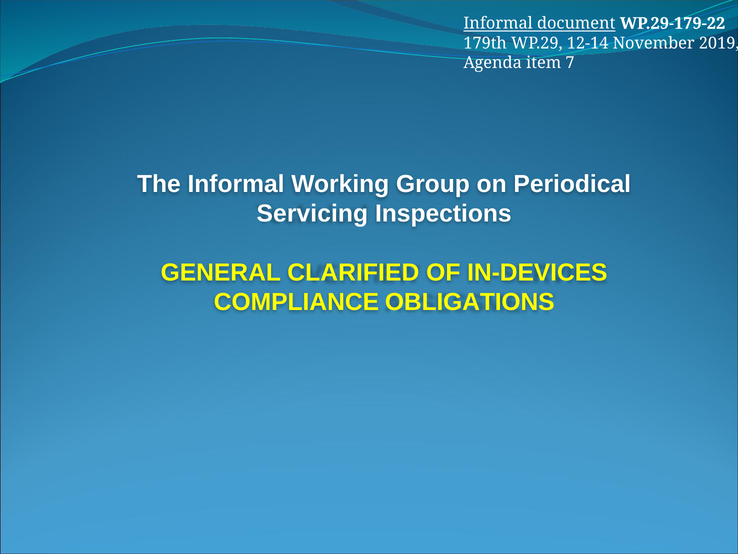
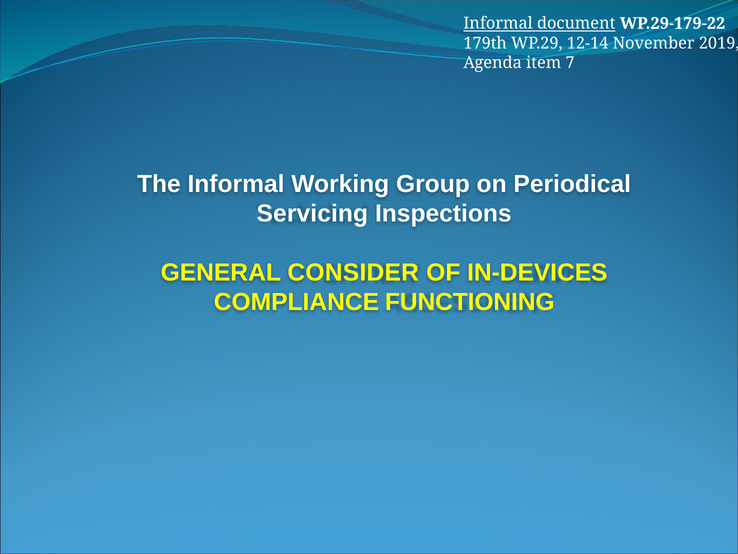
CLARIFIED: CLARIFIED -> CONSIDER (353, 272)
OBLIGATIONS: OBLIGATIONS -> FUNCTIONING (470, 302)
